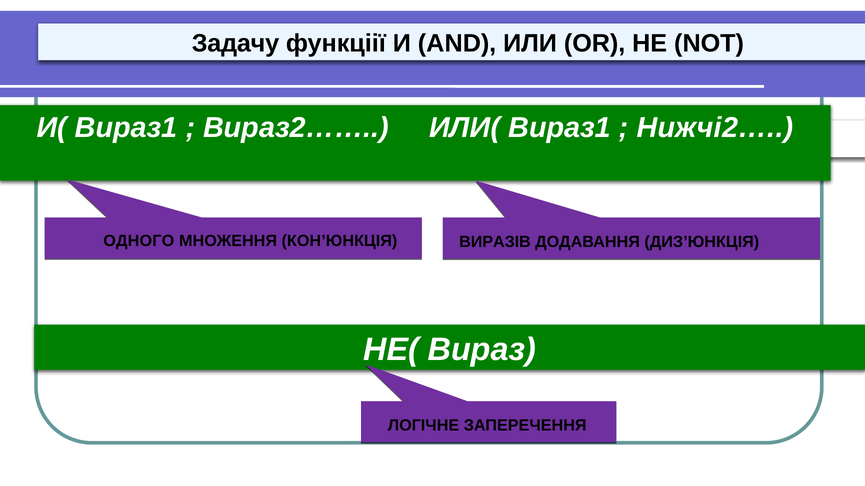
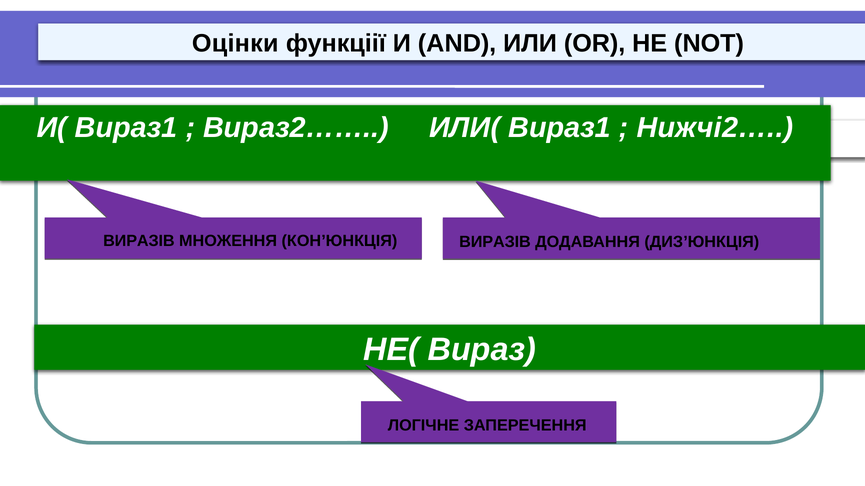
Задачу: Задачу -> Оцінки (235, 44)
ОДНОГО: ОДНОГО -> ВИРАЗІВ (139, 241)
